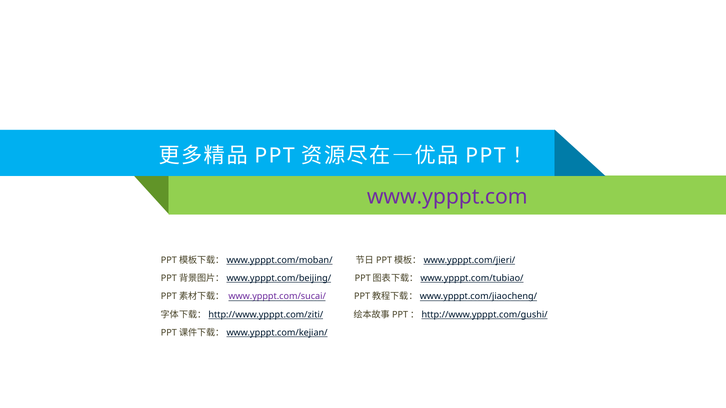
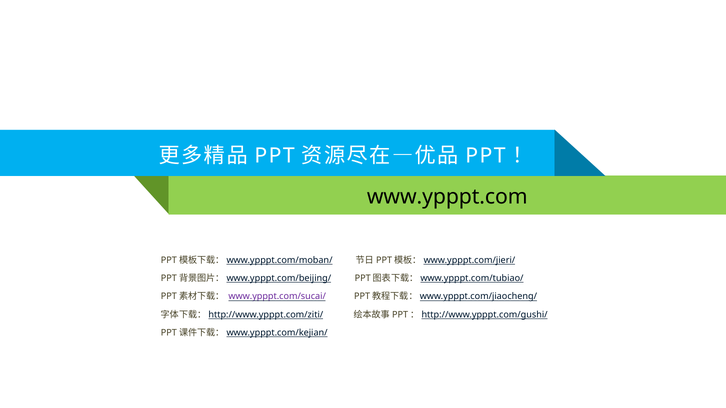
www.ypppt.com colour: purple -> black (447, 197)
